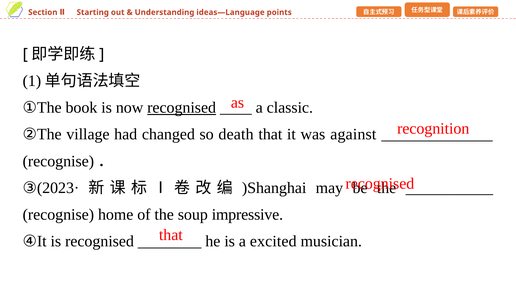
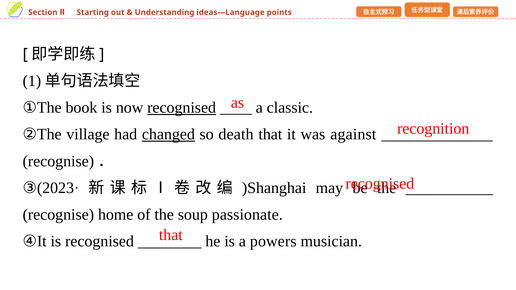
changed underline: none -> present (168, 134)
impressive: impressive -> passionate (247, 215)
excited: excited -> powers (273, 242)
